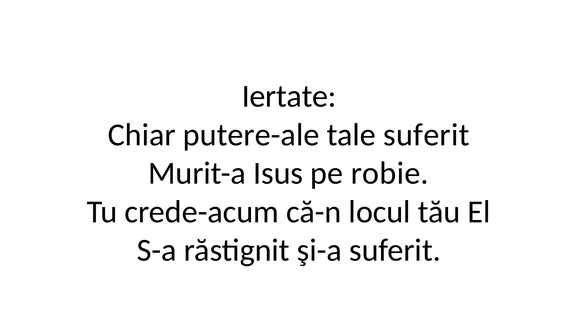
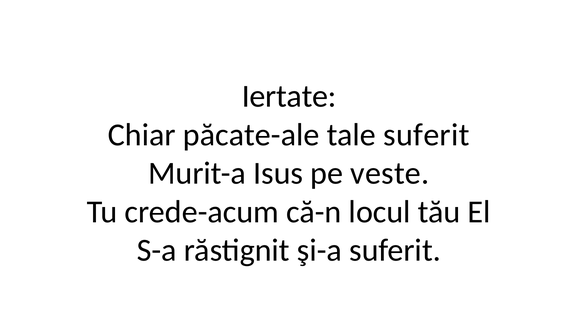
putere-ale: putere-ale -> păcate-ale (251, 135)
robie: robie -> veste (390, 173)
